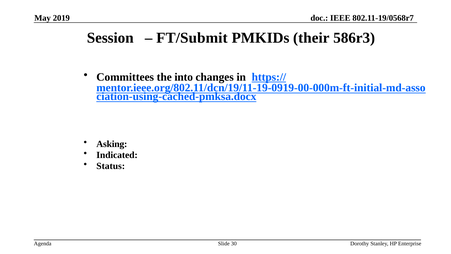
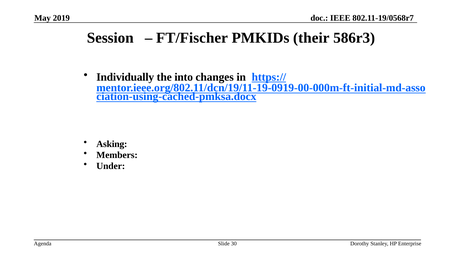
FT/Submit: FT/Submit -> FT/Fischer (192, 38)
Committees: Committees -> Individually (125, 77)
Indicated: Indicated -> Members (117, 155)
Status: Status -> Under (111, 166)
